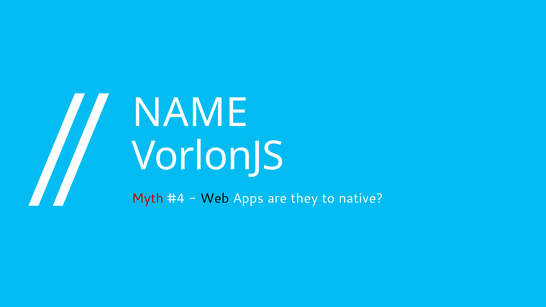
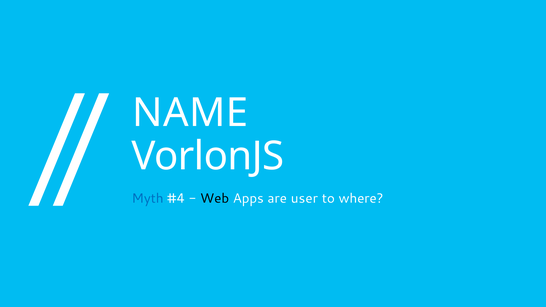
Myth colour: red -> blue (148, 198)
they: they -> user (304, 198)
native: native -> where (361, 198)
